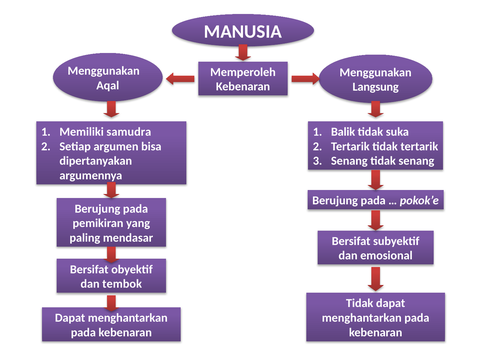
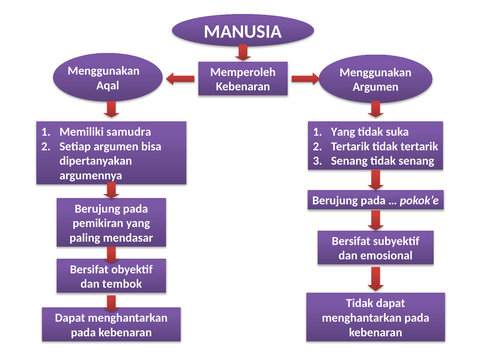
Langsung: Langsung -> Argumen (376, 87)
Balik: Balik -> Yang (343, 132)
